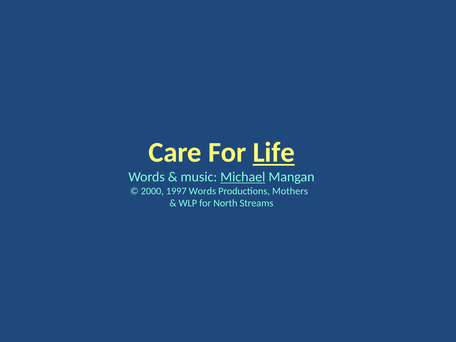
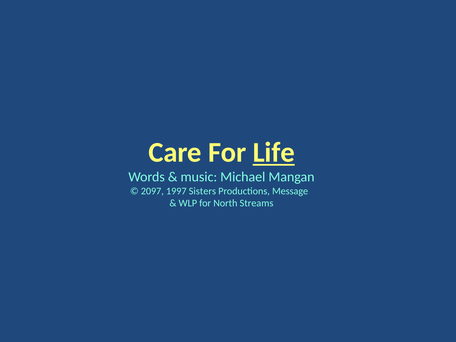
Michael underline: present -> none (243, 177)
2000: 2000 -> 2097 (152, 191)
1997 Words: Words -> Sisters (202, 191)
Mothers: Mothers -> Message (290, 191)
